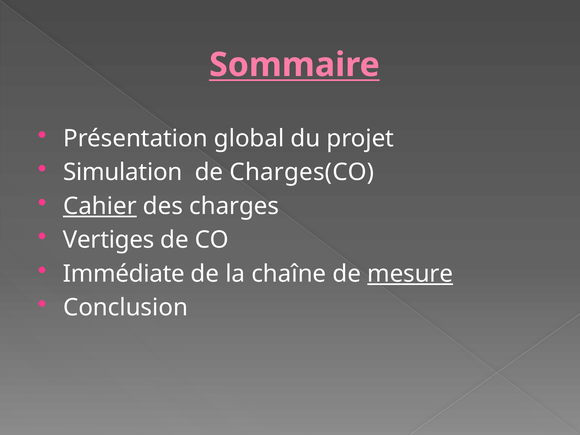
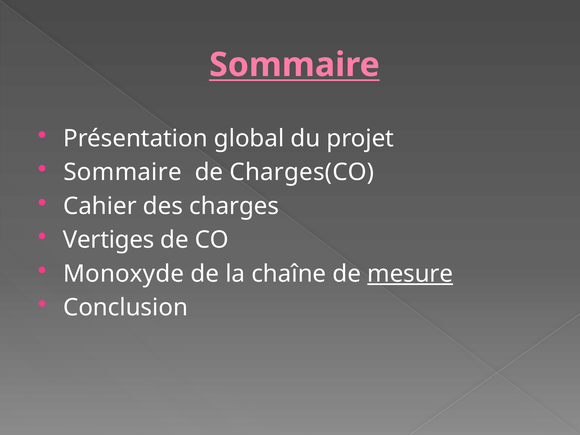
Simulation: Simulation -> Sommaire (123, 172)
Cahier underline: present -> none (100, 206)
Immédiate: Immédiate -> Monoxyde (124, 274)
